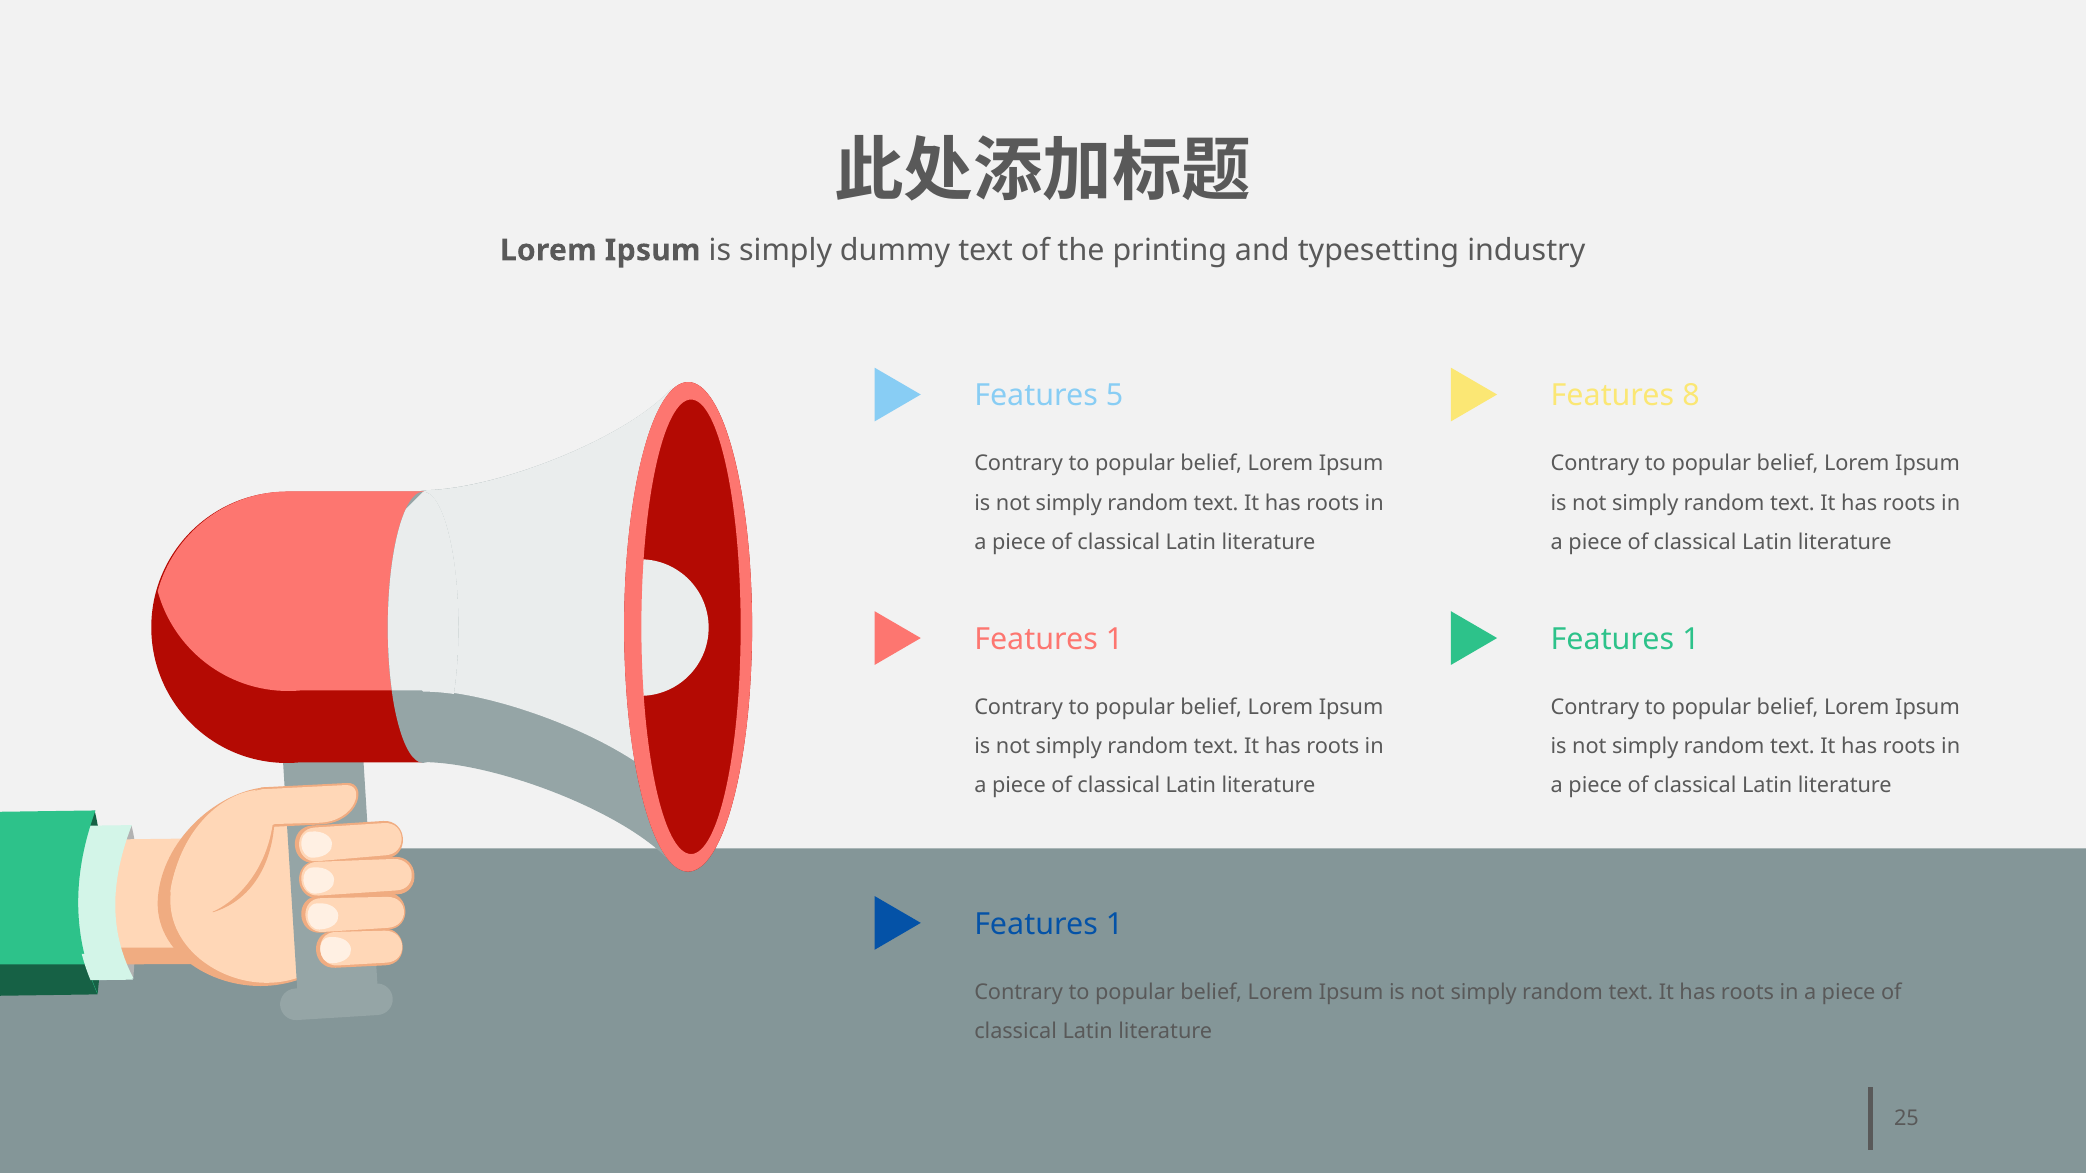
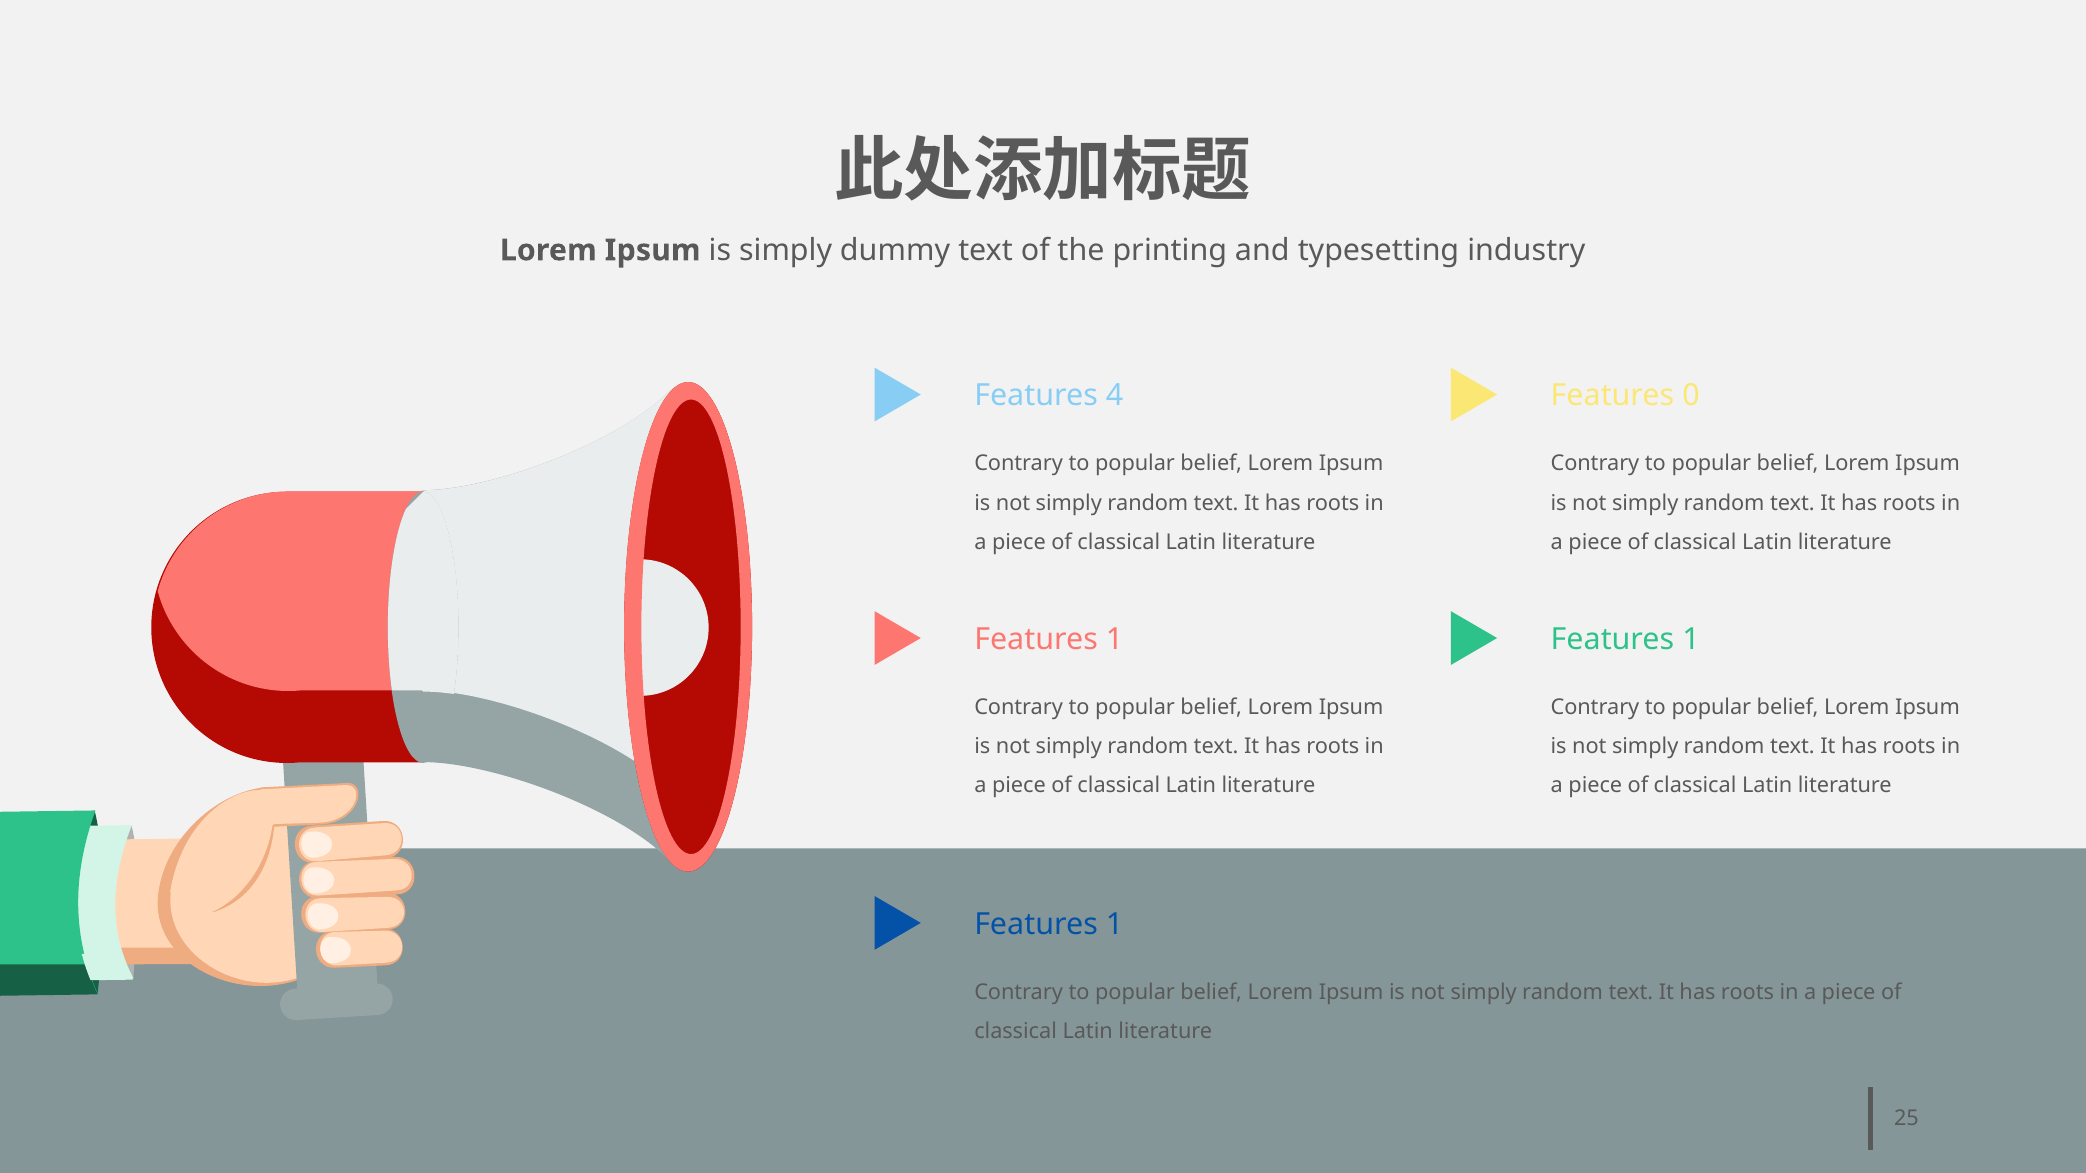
5: 5 -> 4 (1115, 396)
8: 8 -> 0 (1691, 396)
